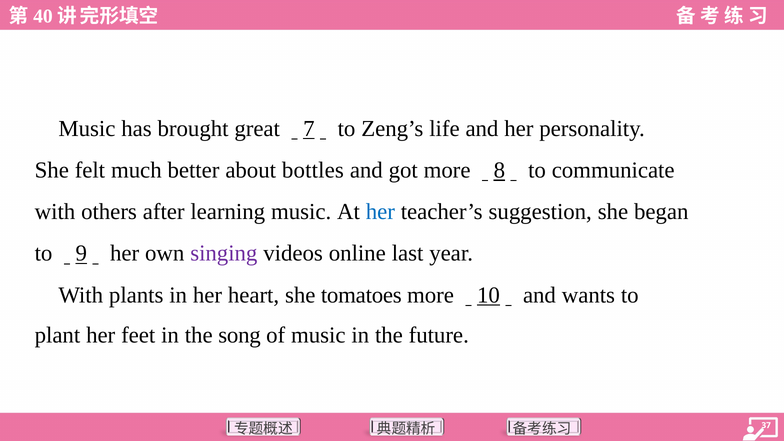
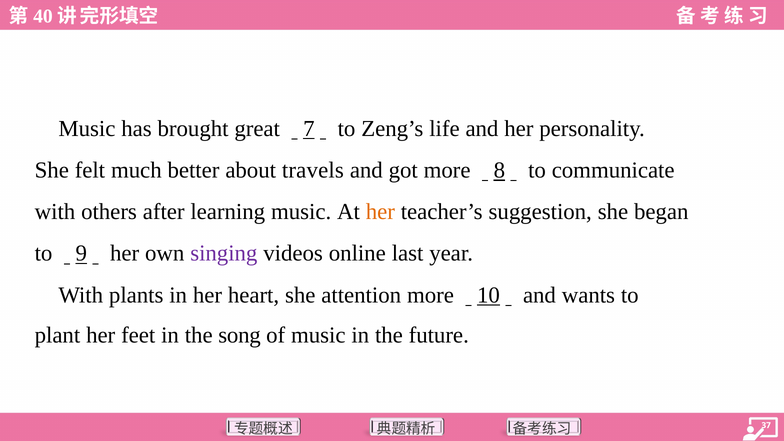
bottles: bottles -> travels (313, 170)
her colour: blue -> orange (380, 212)
tomatoes: tomatoes -> attention (361, 295)
